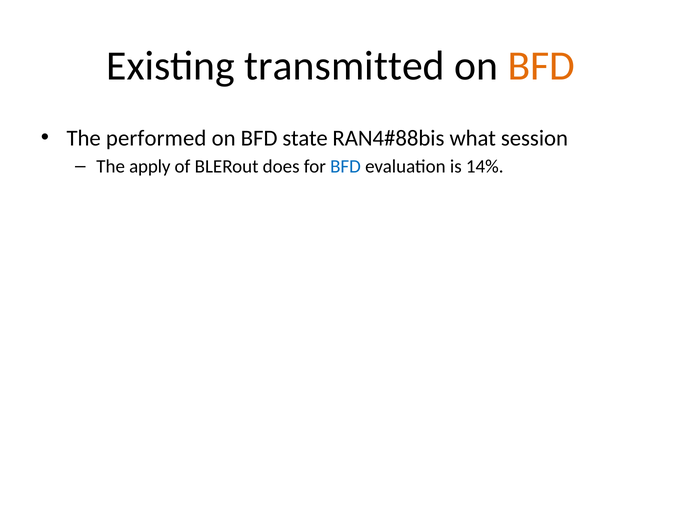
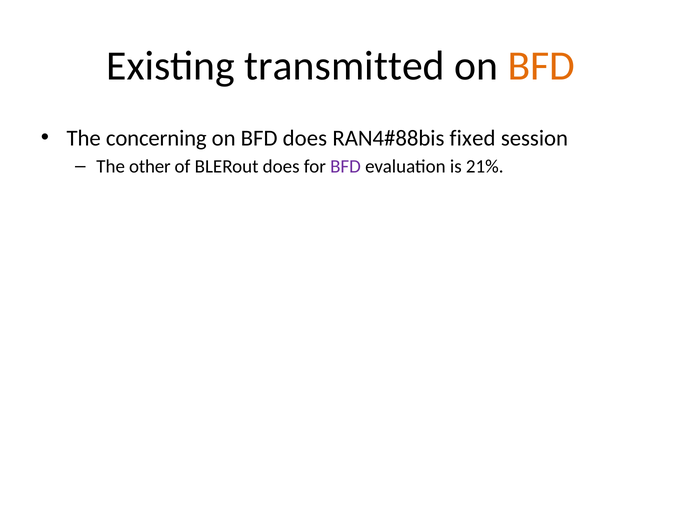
performed: performed -> concerning (156, 138)
BFD state: state -> does (305, 138)
what: what -> fixed (473, 138)
apply: apply -> other (150, 167)
BFD colour: blue -> purple (346, 167)
14%: 14% -> 21% (485, 167)
